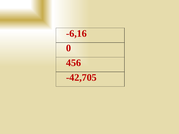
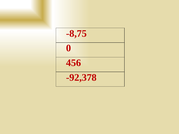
-6,16: -6,16 -> -8,75 (76, 34)
-42,705: -42,705 -> -92,378 (81, 78)
